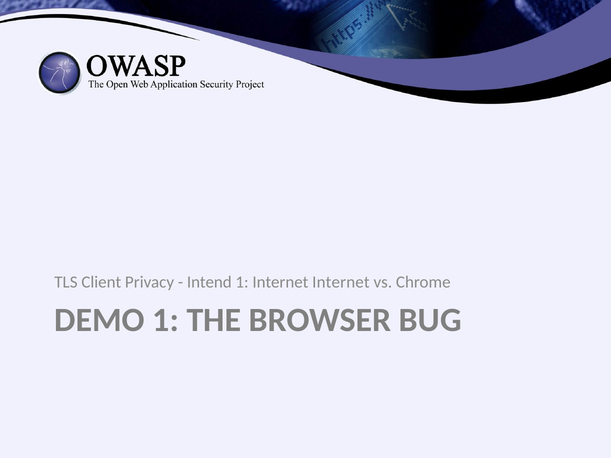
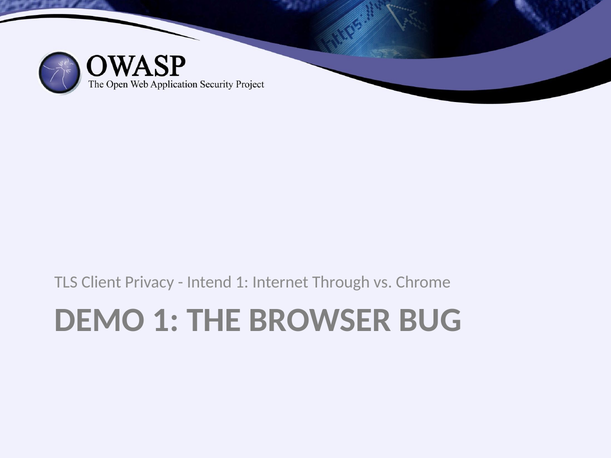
Internet Internet: Internet -> Through (341, 282)
